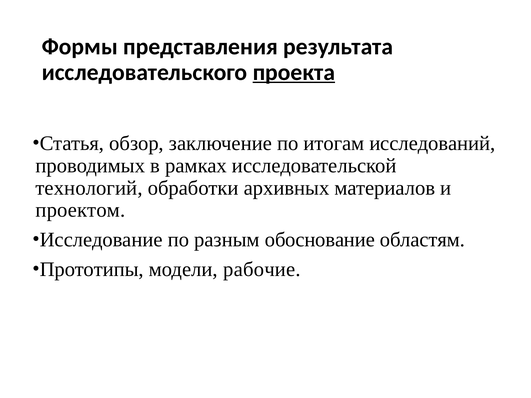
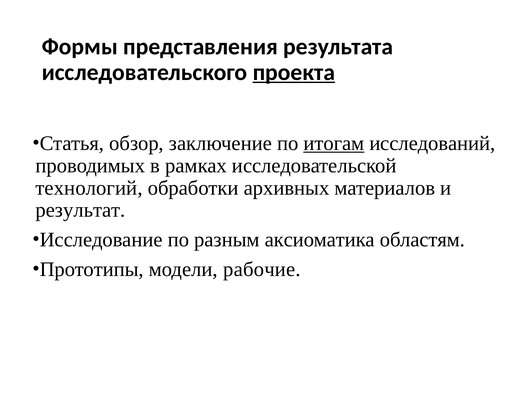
итогам underline: none -> present (334, 143)
проектом: проектом -> результат (81, 210)
обоснование: обоснование -> аксиоматика (320, 240)
